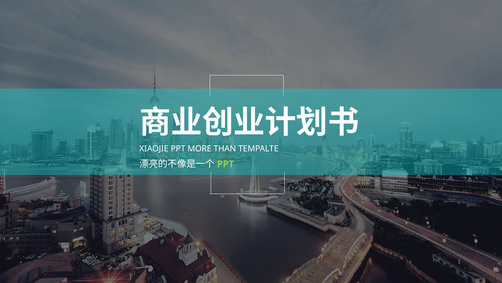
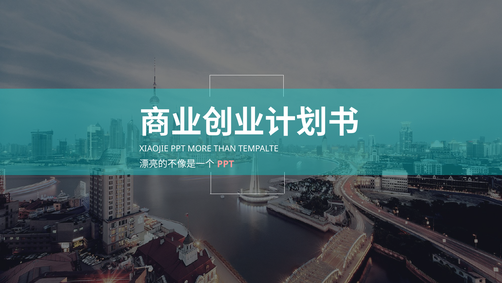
PPT colour: light green -> pink (226, 164)
